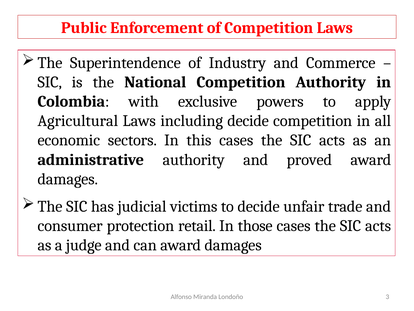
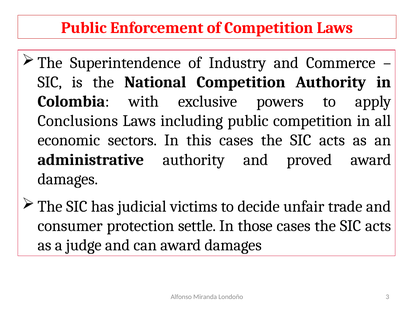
Agricultural: Agricultural -> Conclusions (78, 121)
including decide: decide -> public (248, 121)
retail: retail -> settle (197, 225)
